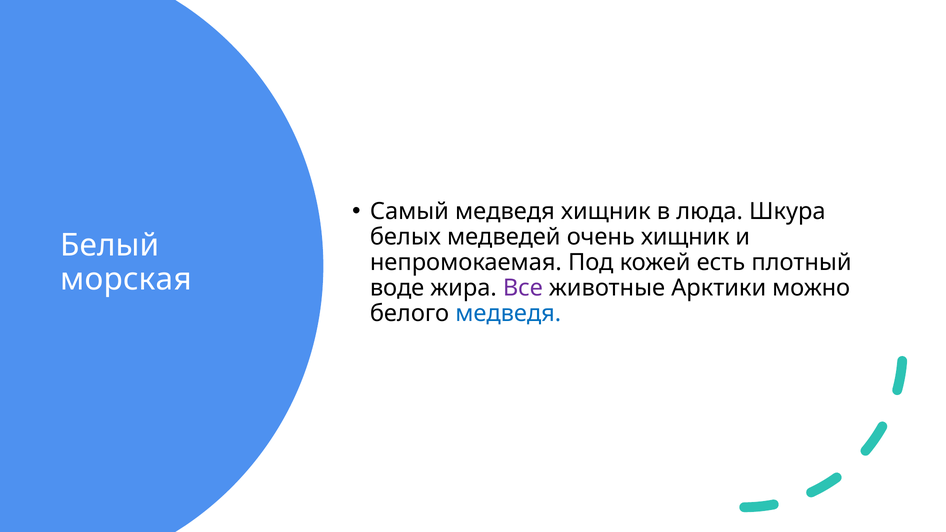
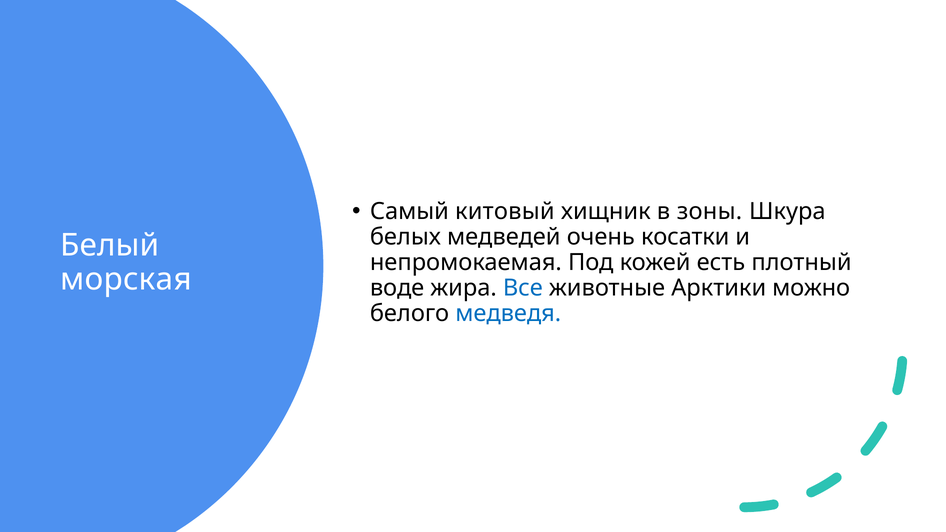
Самый медведя: медведя -> китовый (505, 211)
люда: люда -> зоны (709, 211)
очень хищник: хищник -> косатки (685, 237)
Все colour: purple -> blue (523, 288)
